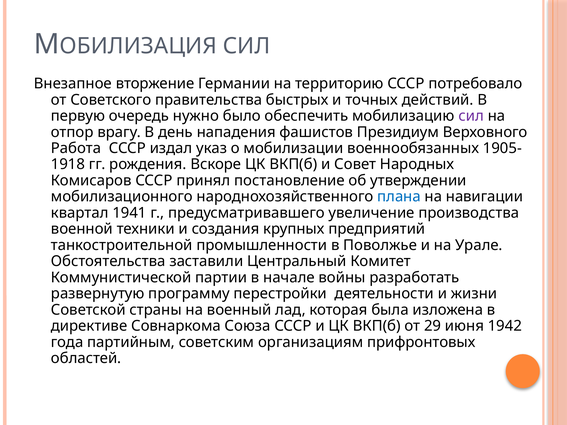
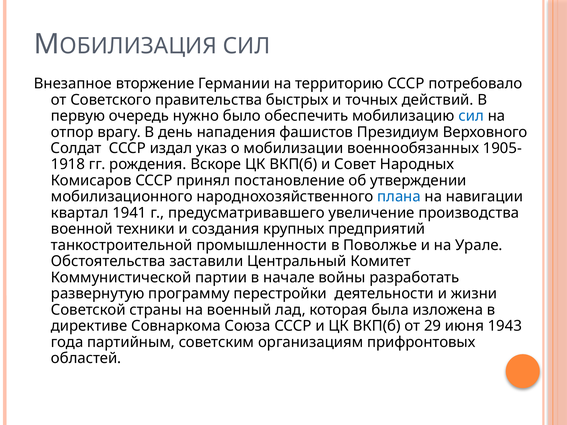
сил colour: purple -> blue (471, 116)
Работа: Работа -> Солдат (76, 148)
1942: 1942 -> 1943 (505, 326)
